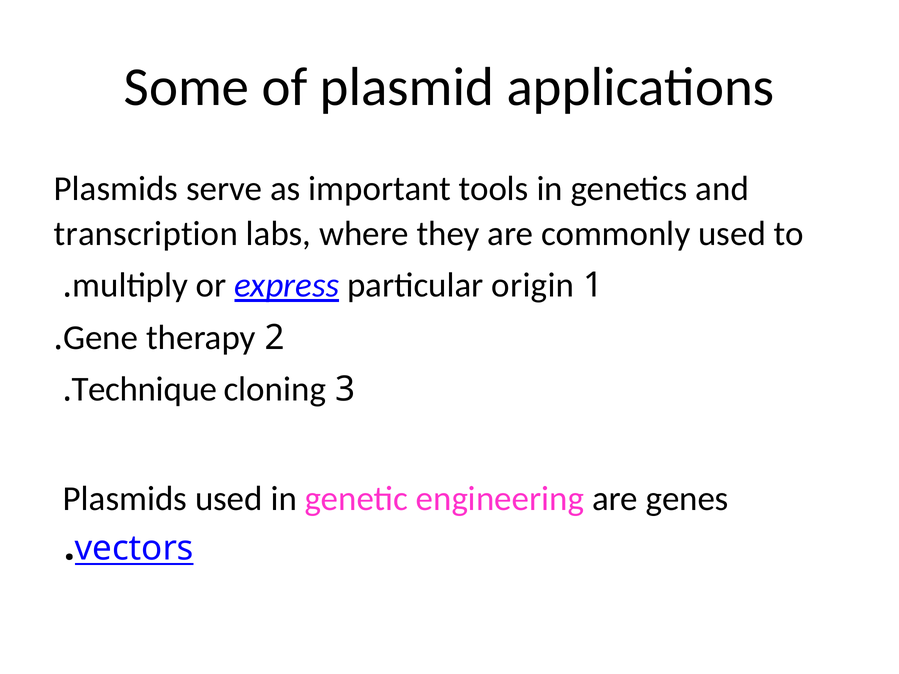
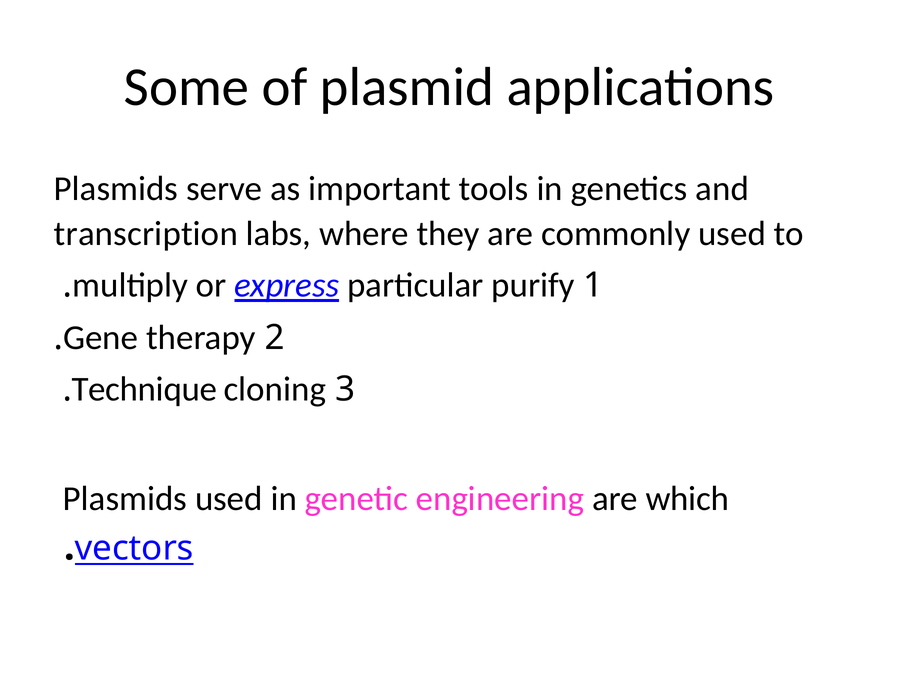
origin: origin -> purify (533, 286)
genes: genes -> which (687, 499)
